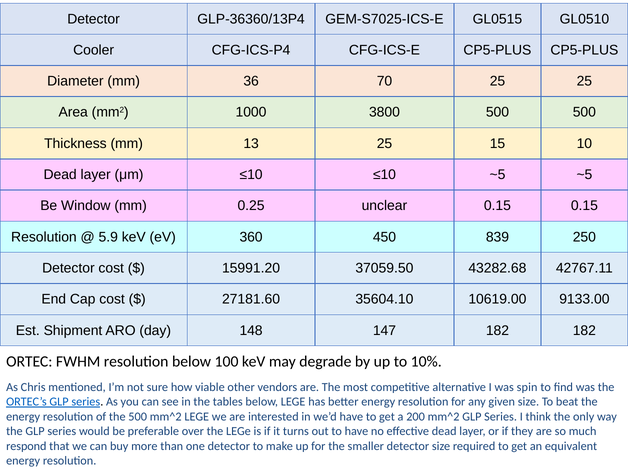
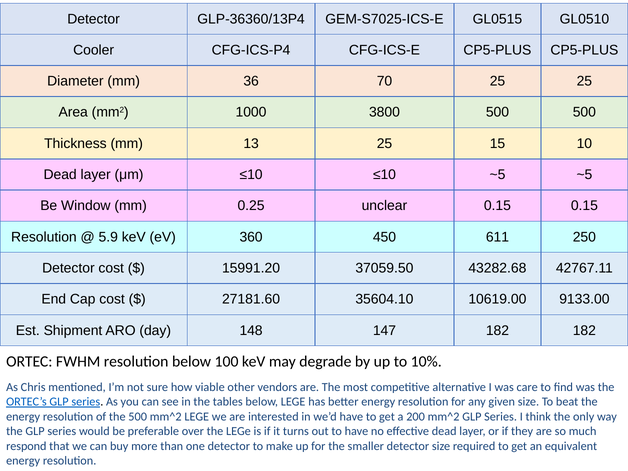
839: 839 -> 611 (497, 237)
spin: spin -> care (527, 387)
